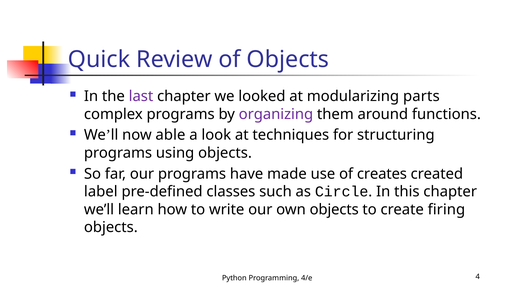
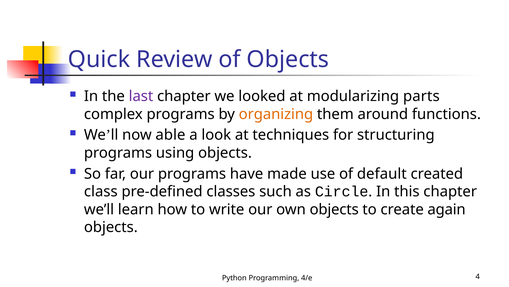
organizing colour: purple -> orange (276, 114)
creates: creates -> default (382, 173)
label: label -> class (101, 191)
firing: firing -> again (447, 209)
